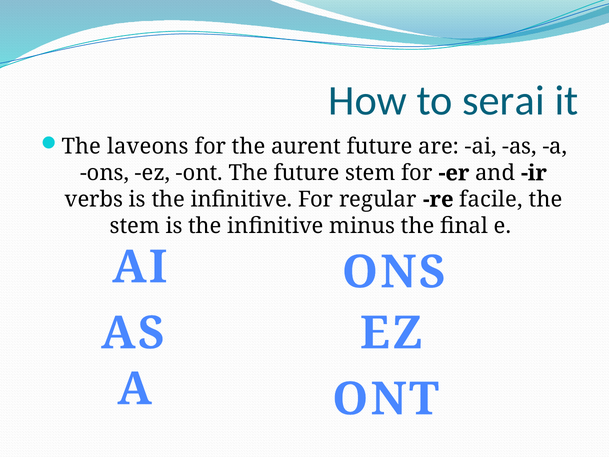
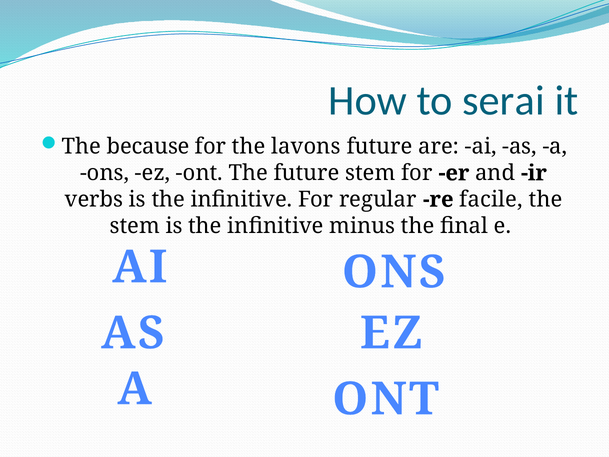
laveons: laveons -> because (148, 147)
aurent: aurent -> lavons (306, 147)
